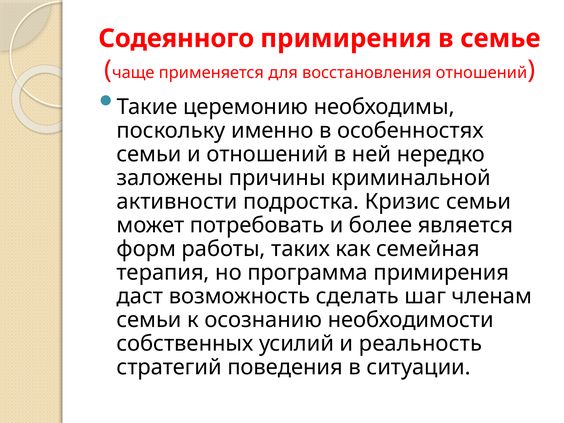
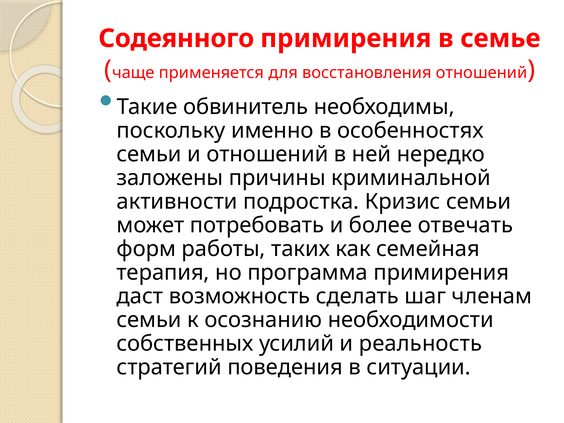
церемонию: церемонию -> обвинитель (246, 107)
является: является -> отвечать (465, 225)
